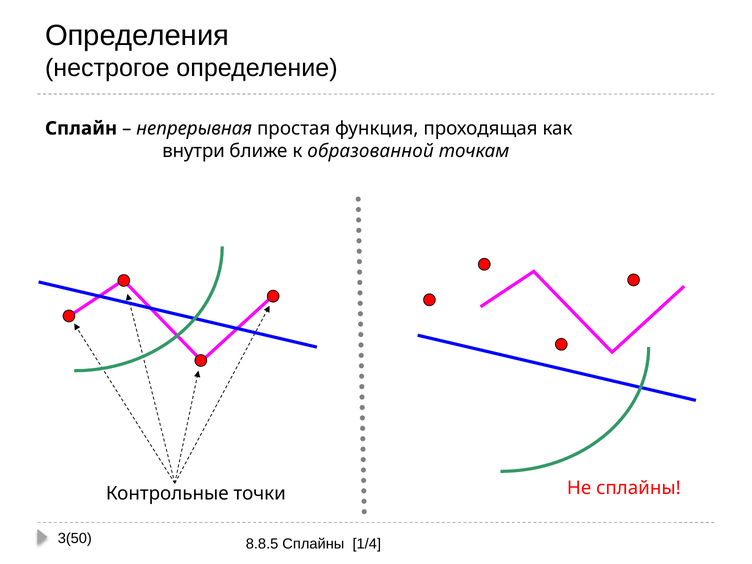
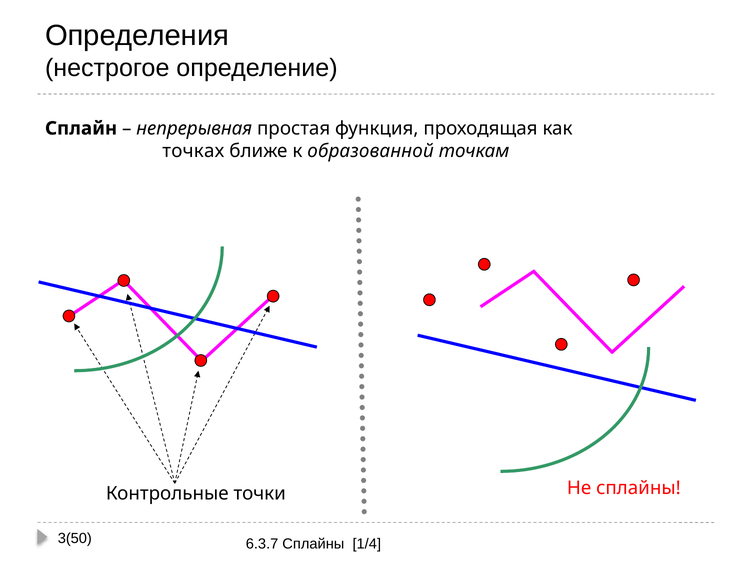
внутри: внутри -> точках (193, 151)
8.8.5: 8.8.5 -> 6.3.7 (262, 544)
